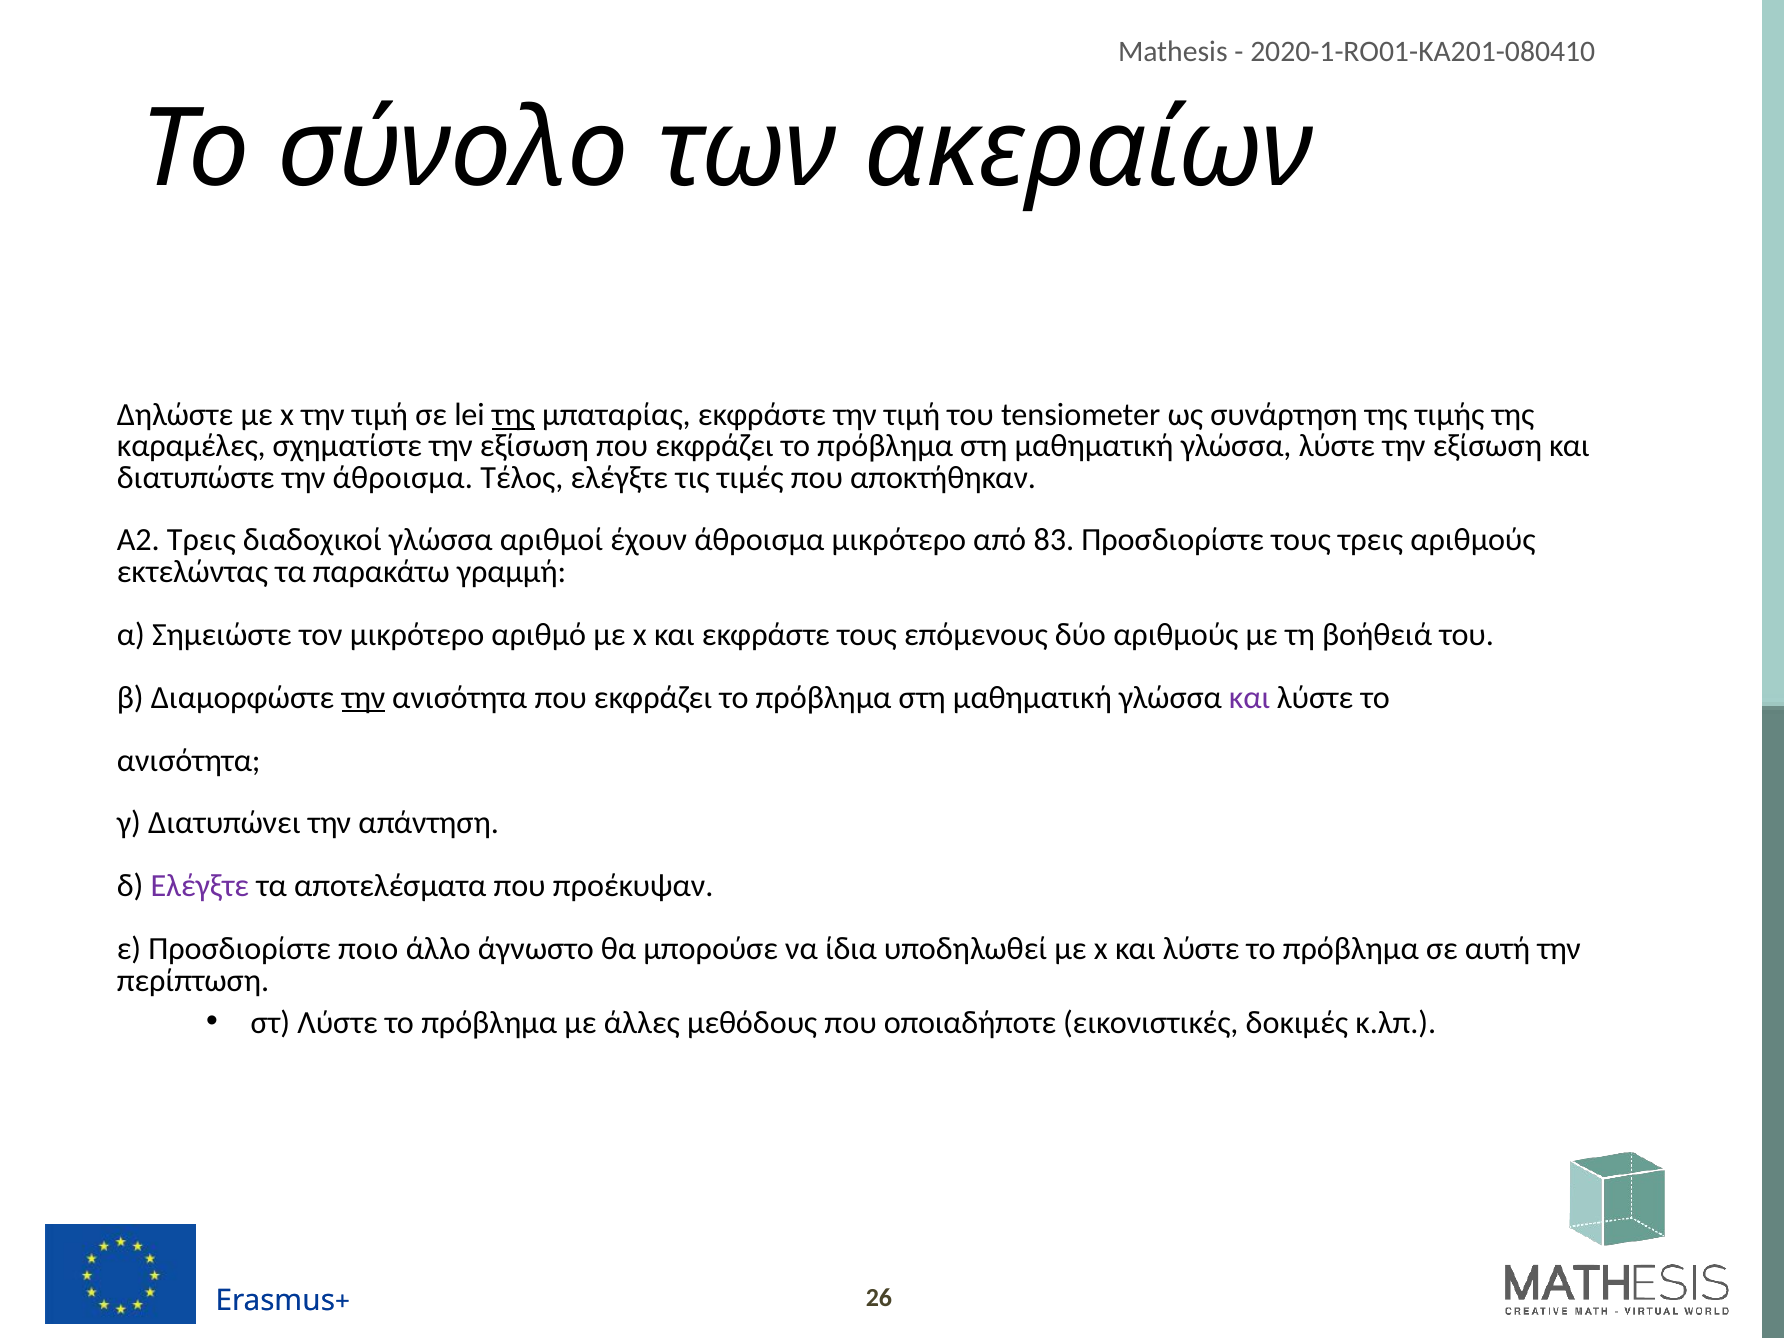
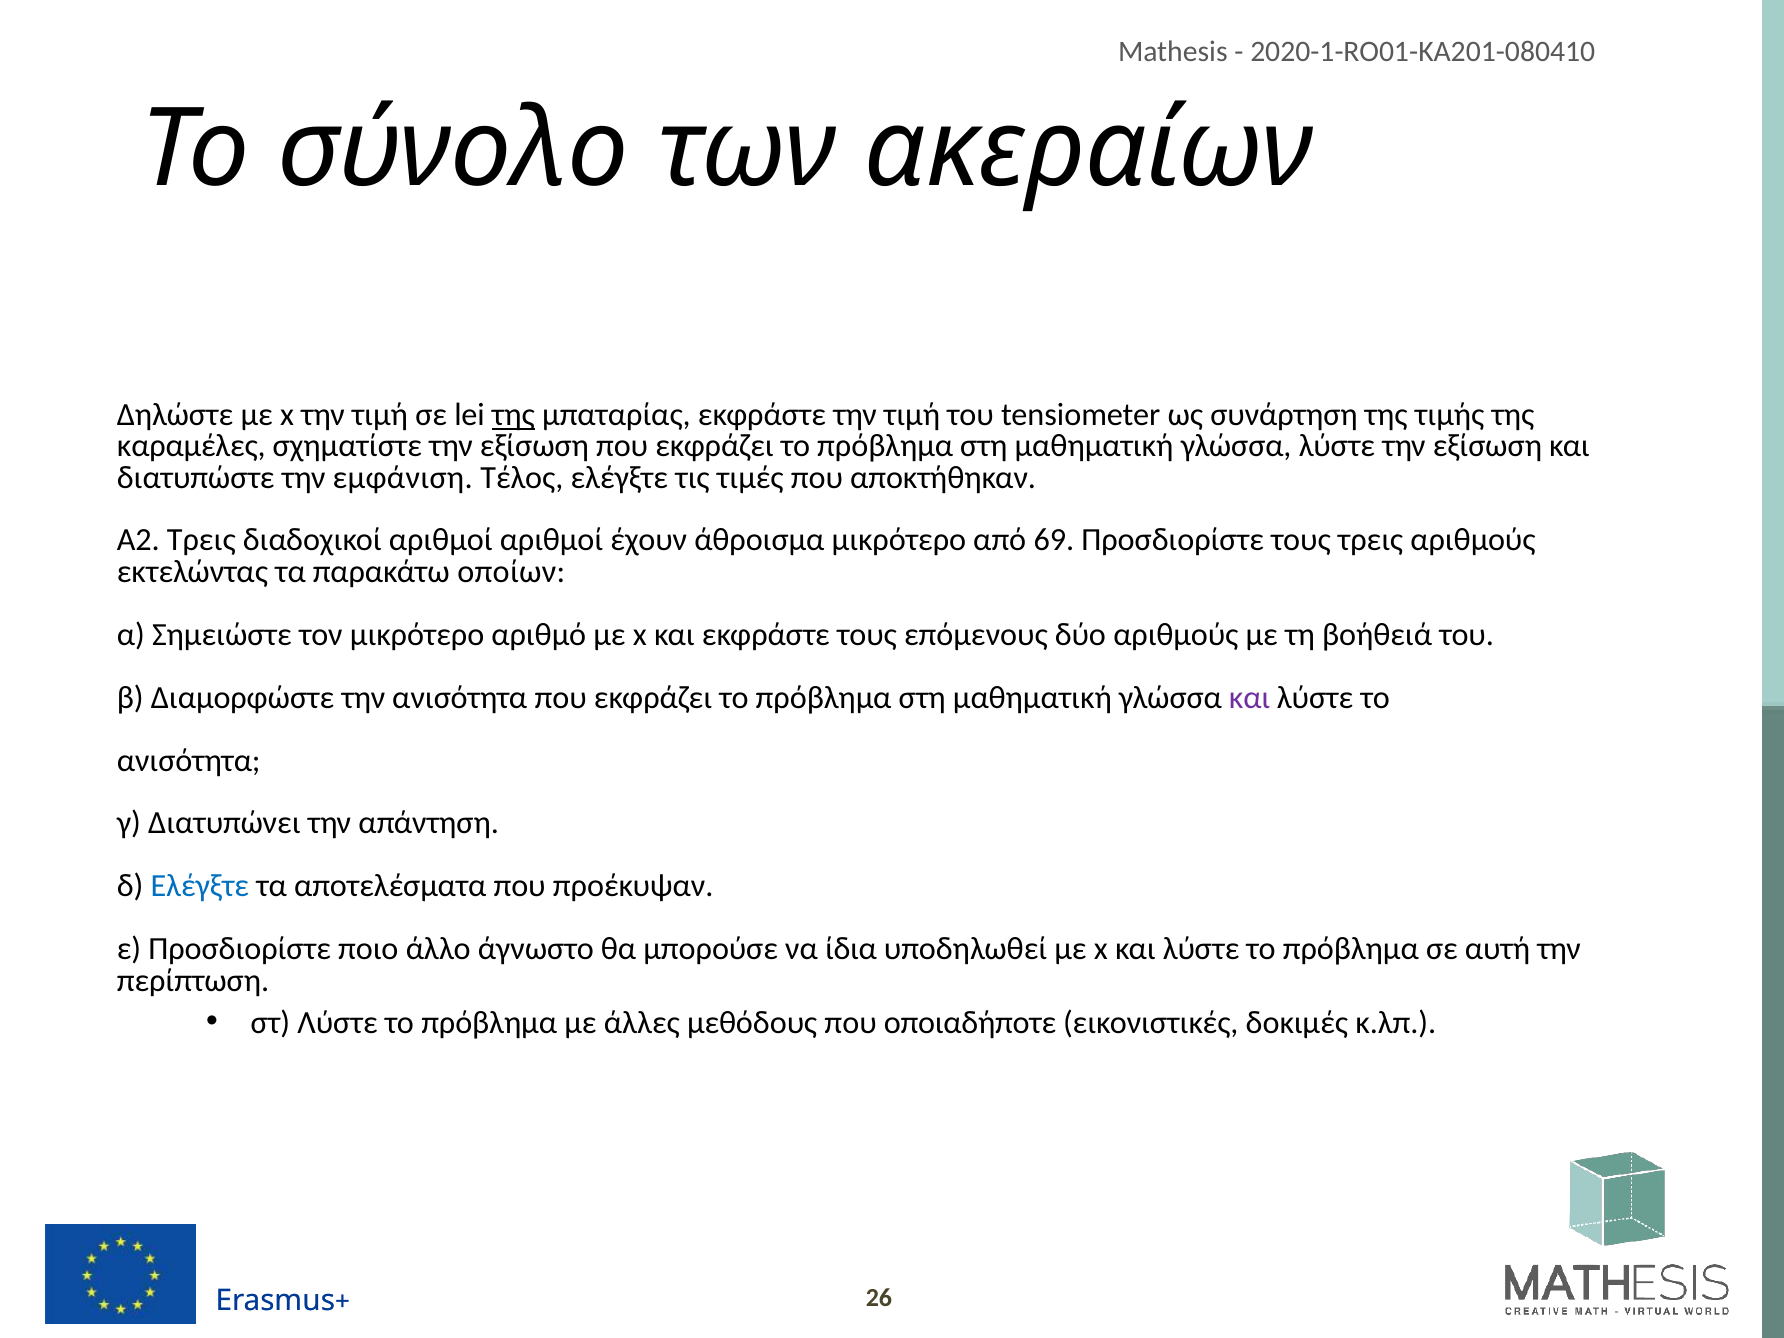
την άθροισμα: άθροισμα -> εμφάνιση (403, 477)
διαδοχικοί γλώσσα: γλώσσα -> αριθμοί (441, 540)
83: 83 -> 69 (1054, 540)
γραμμή: γραμμή -> οποίων (511, 572)
την underline: present -> none (363, 697)
Ελέγξτε colour: purple -> blue (200, 886)
